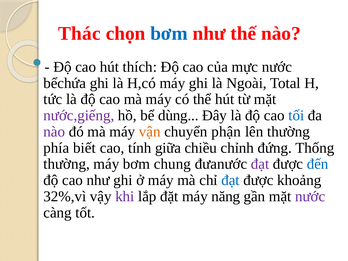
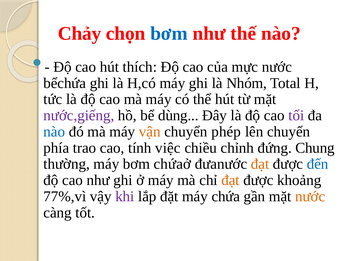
Thác: Thác -> Chảy (80, 34)
Ngoài: Ngoài -> Nhóm (247, 83)
tối colour: blue -> purple (296, 115)
nào colour: purple -> blue (54, 132)
phận: phận -> phép (226, 132)
lên thường: thường -> chuyển (289, 132)
biết: biết -> trao (85, 148)
giữa: giữa -> việc (168, 148)
Thống: Thống -> Chung (315, 148)
chung: chung -> chứaở (172, 164)
đạt colour: purple -> orange (260, 164)
đạt colour: blue -> orange (231, 180)
32%,vì: 32%,vì -> 77%,vì (65, 196)
năng: năng -> chứa (226, 196)
nước colour: purple -> orange (310, 196)
